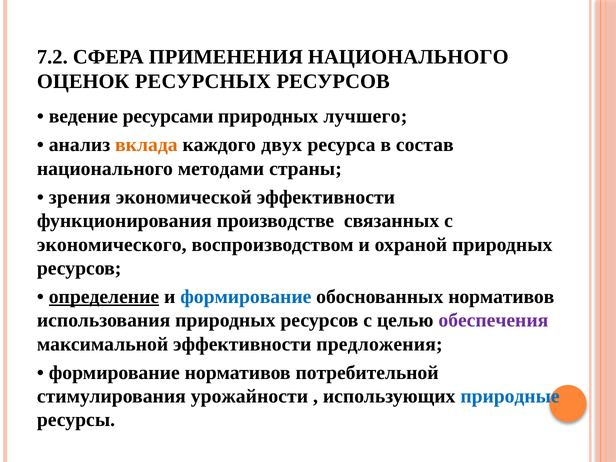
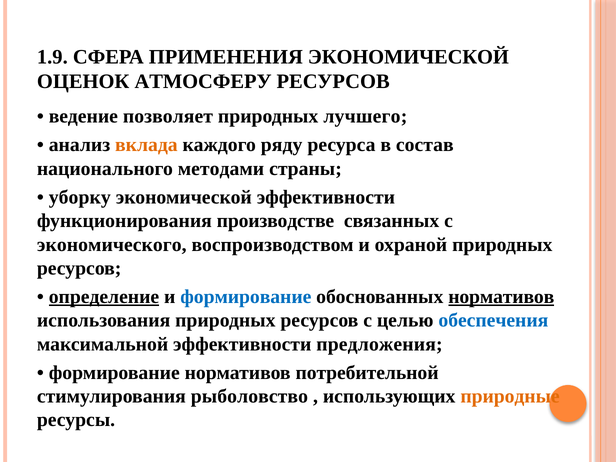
7.2: 7.2 -> 1.9 (52, 57)
ПРИМЕНЕНИЯ НАЦИОНАЛЬНОГО: НАЦИОНАЛЬНОГО -> ЭКОНОМИЧЕСКОЙ (408, 57)
РЕСУРСНЫХ: РЕСУРСНЫХ -> АТМОСФЕРУ (203, 82)
ресурсами: ресурсами -> позволяет (168, 116)
двух: двух -> ряду (282, 145)
зрения: зрения -> уборку (80, 197)
нормативов underline: none -> present (501, 297)
обеспечения colour: purple -> blue (493, 320)
урожайности: урожайности -> рыболовство (249, 396)
природные colour: blue -> orange (510, 396)
